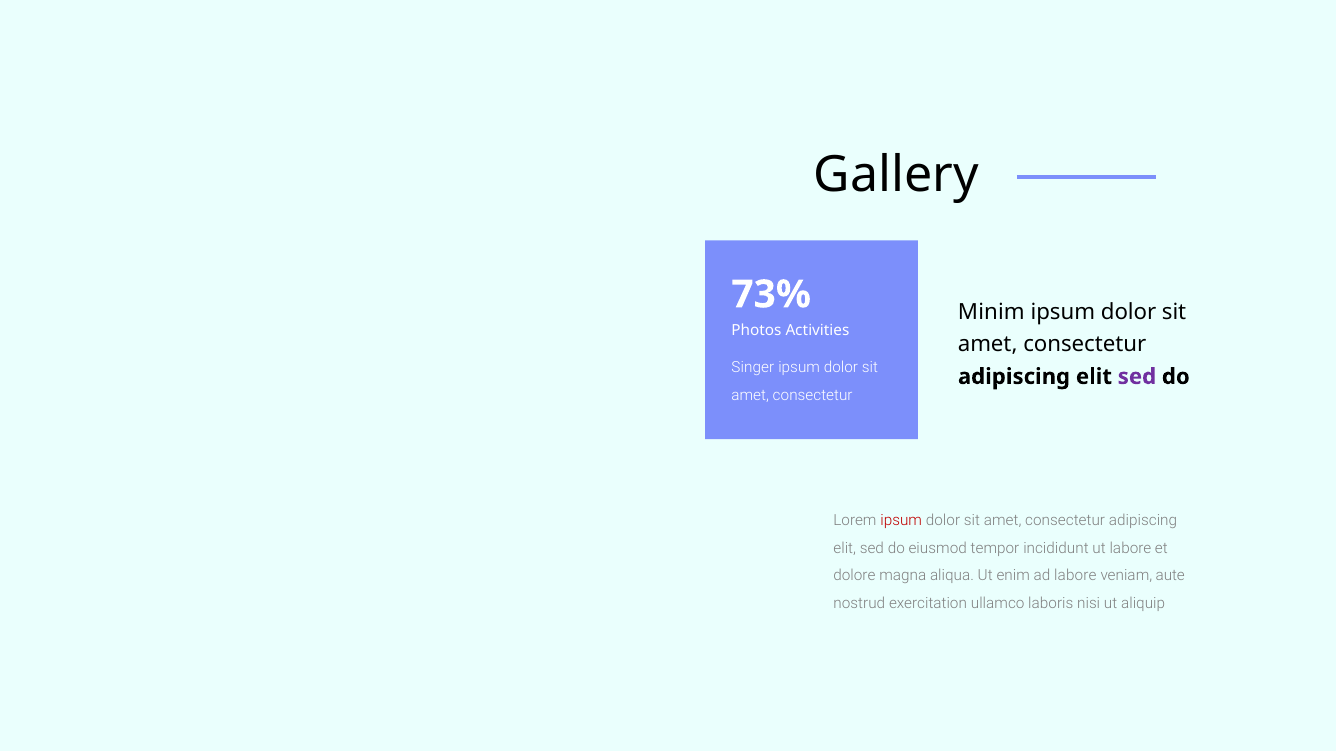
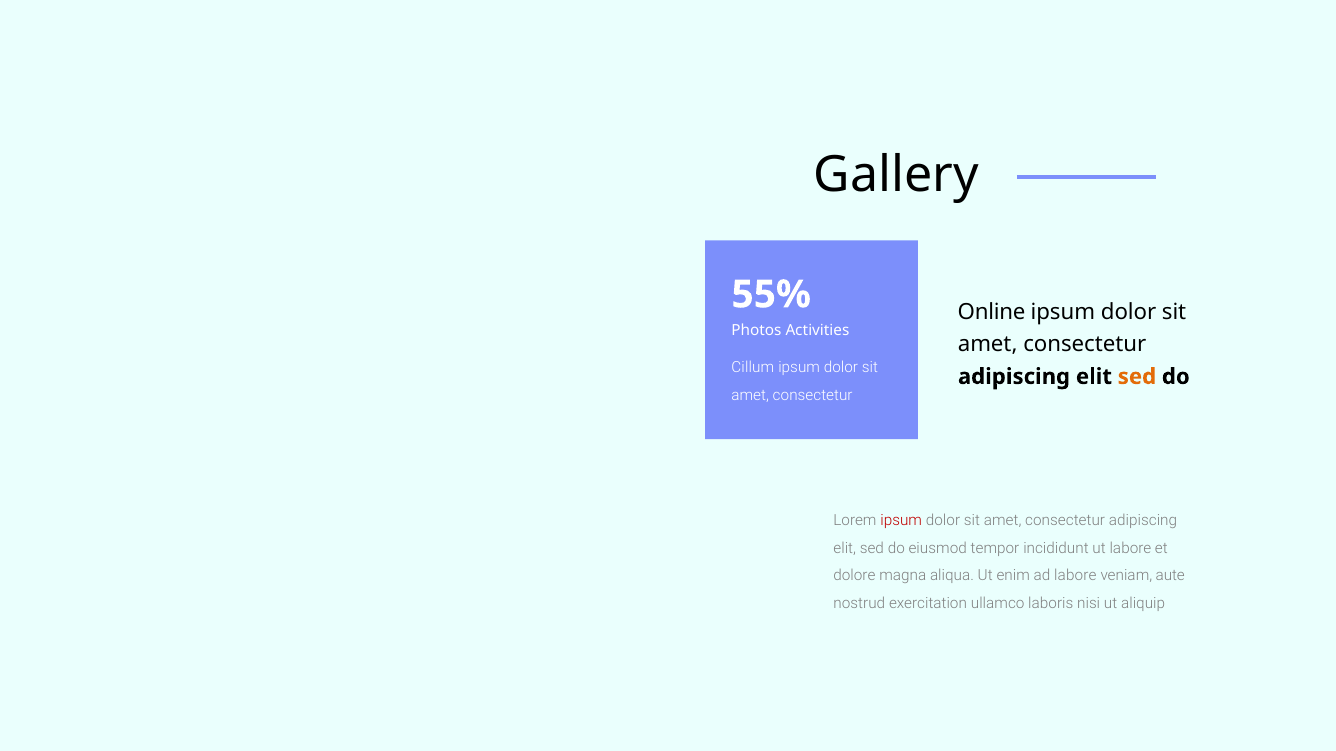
73%: 73% -> 55% (771, 295)
Minim: Minim -> Online (992, 313)
Singer: Singer -> Cillum (753, 368)
sed colour: purple -> orange (1137, 377)
